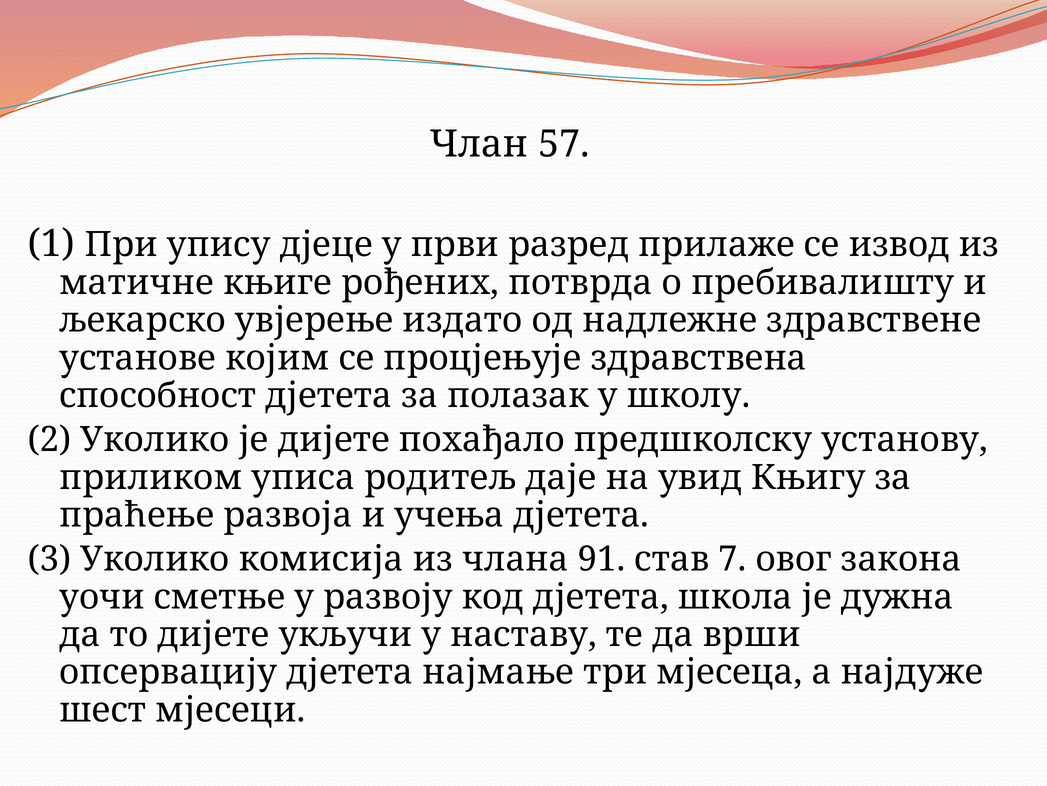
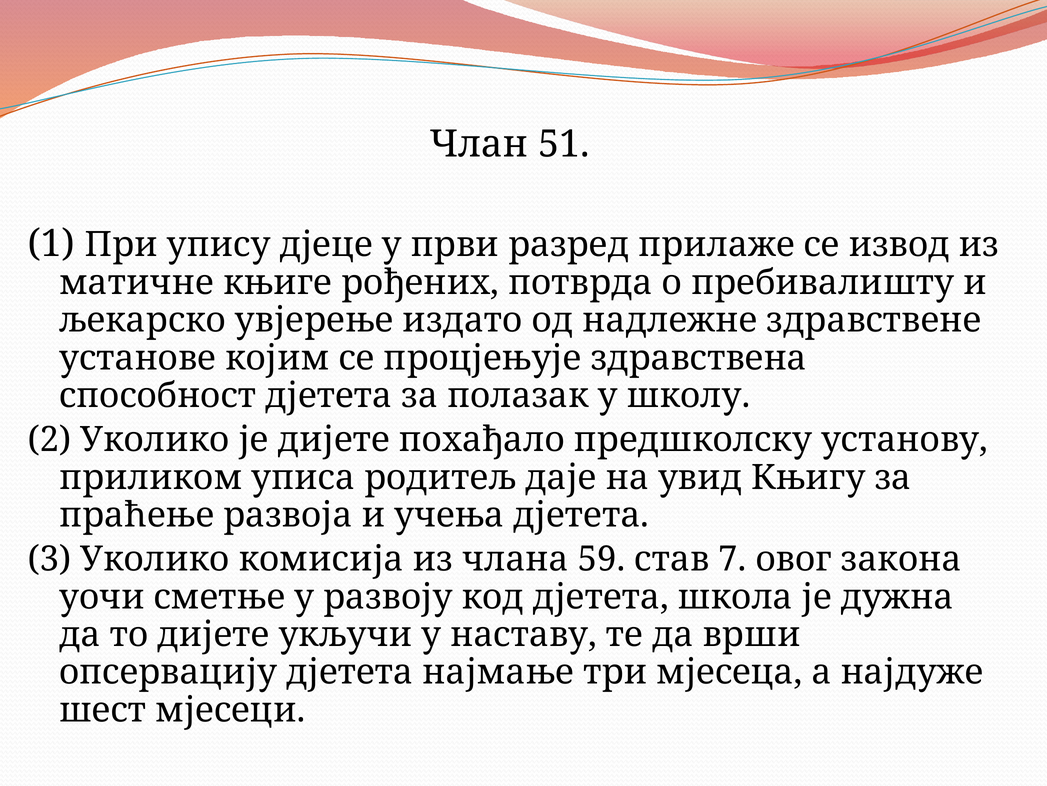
57: 57 -> 51 (564, 144)
91: 91 -> 59 (602, 559)
